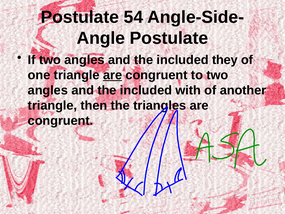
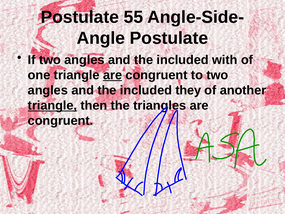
54: 54 -> 55 (133, 17)
they: they -> with (225, 60)
with: with -> they (188, 90)
triangle underline: none -> present (52, 105)
